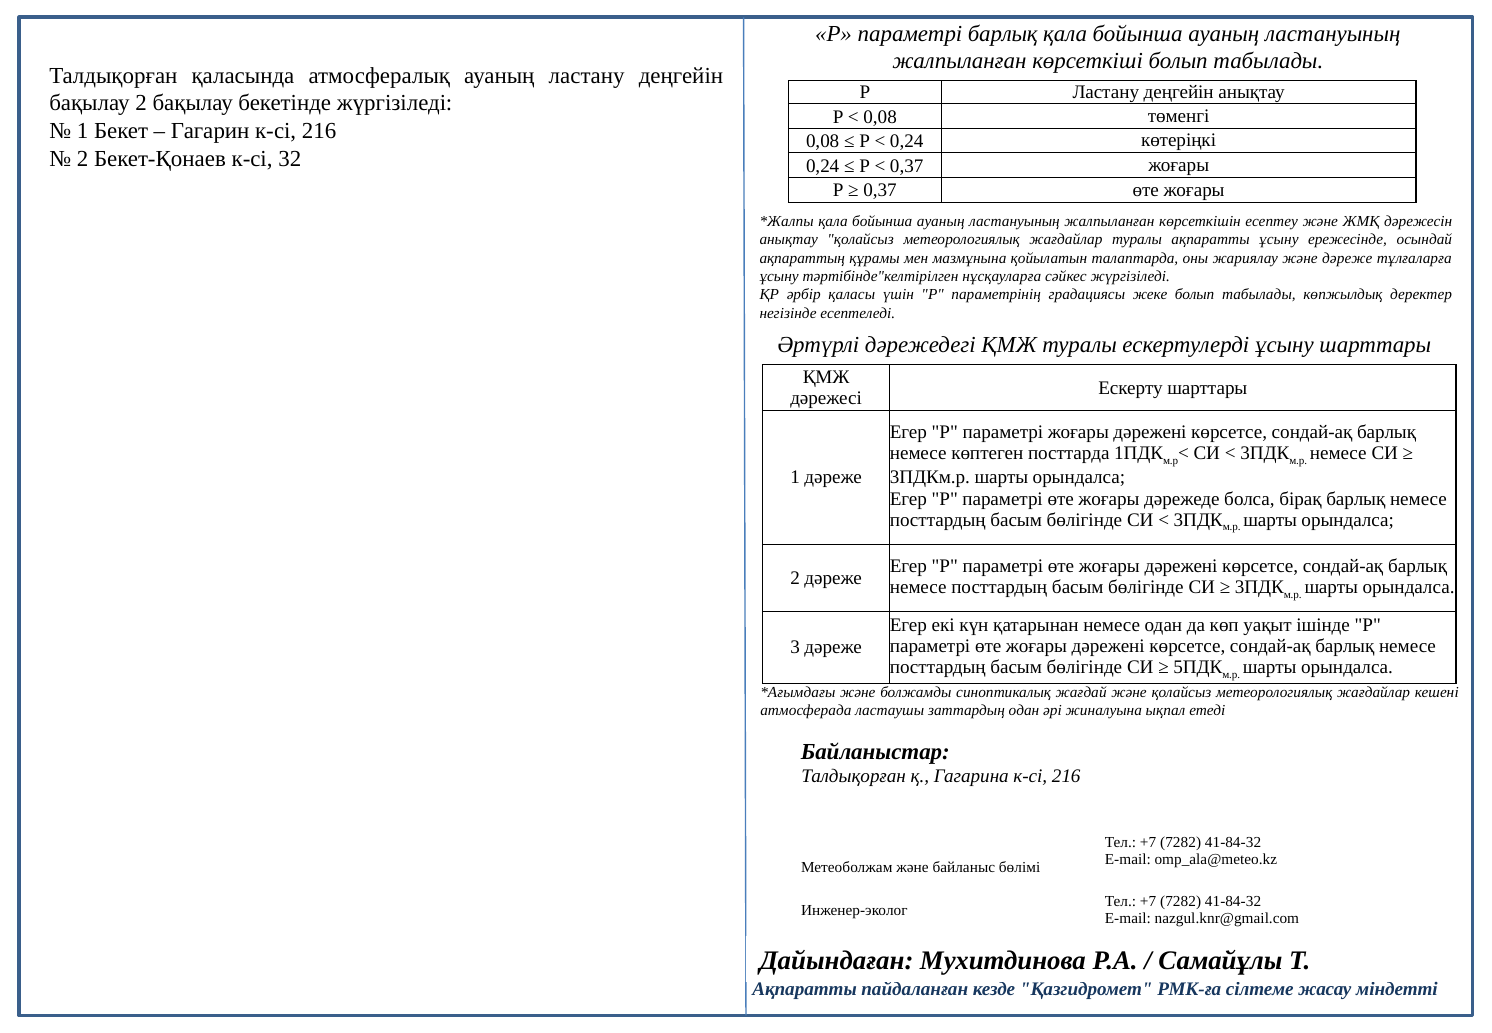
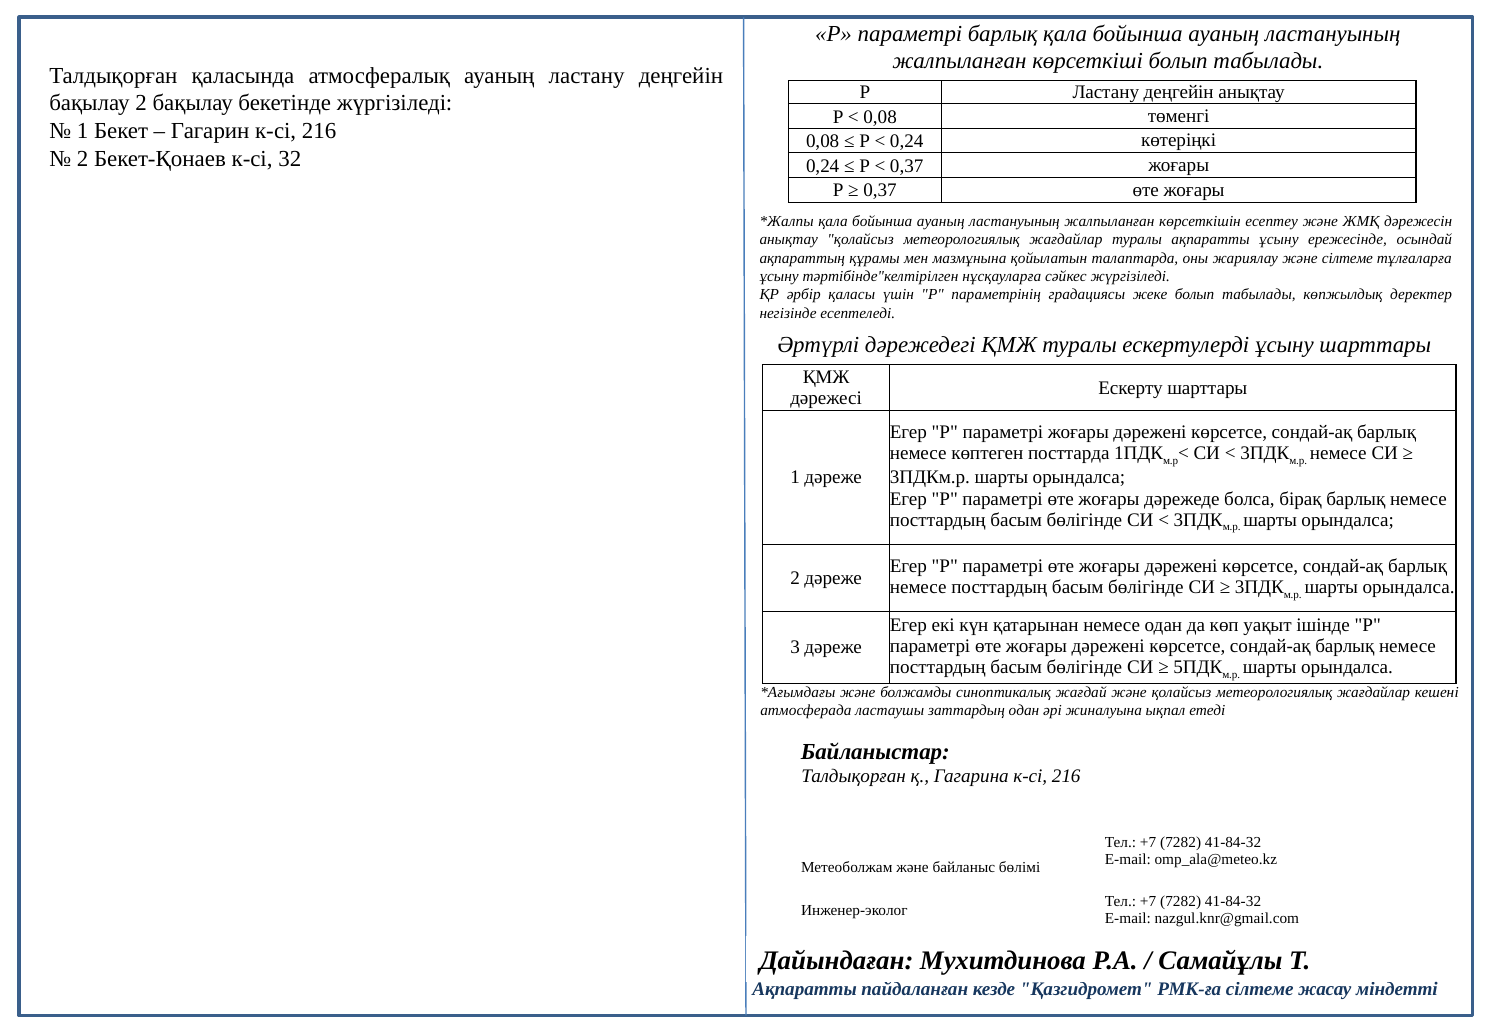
және дәреже: дәреже -> сілтеме (1347, 258)
